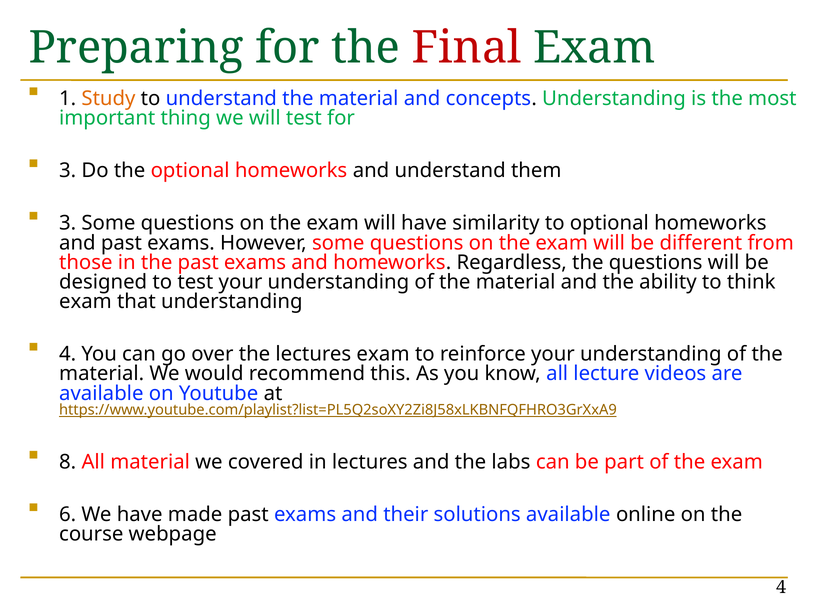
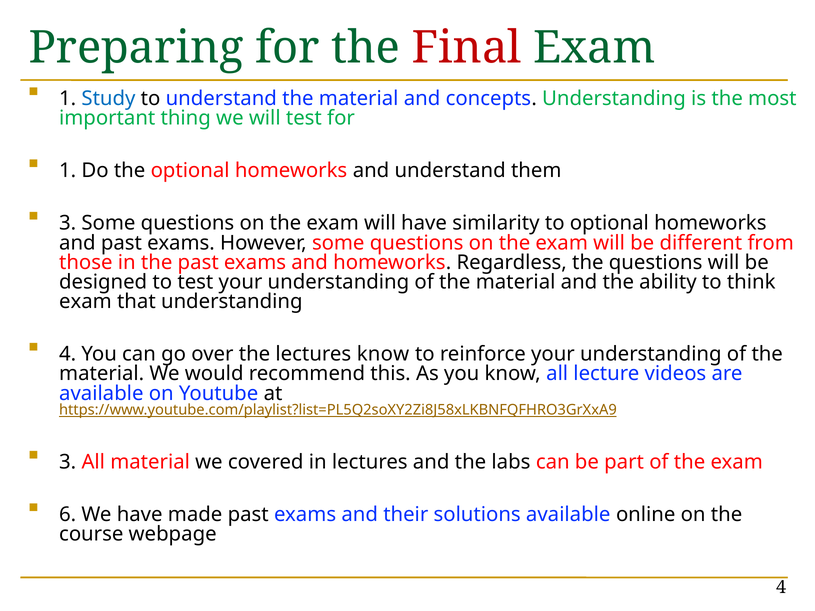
Study colour: orange -> blue (108, 98)
3: 3 -> 1 (68, 171)
lectures exam: exam -> know (383, 354)
8: 8 -> 3 (68, 462)
